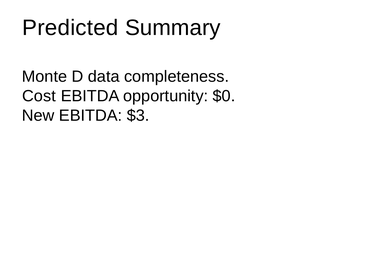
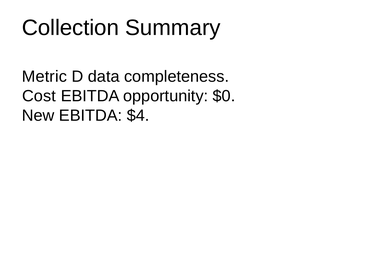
Predicted: Predicted -> Collection (70, 28)
Monte: Monte -> Metric (44, 77)
$3: $3 -> $4 (138, 116)
